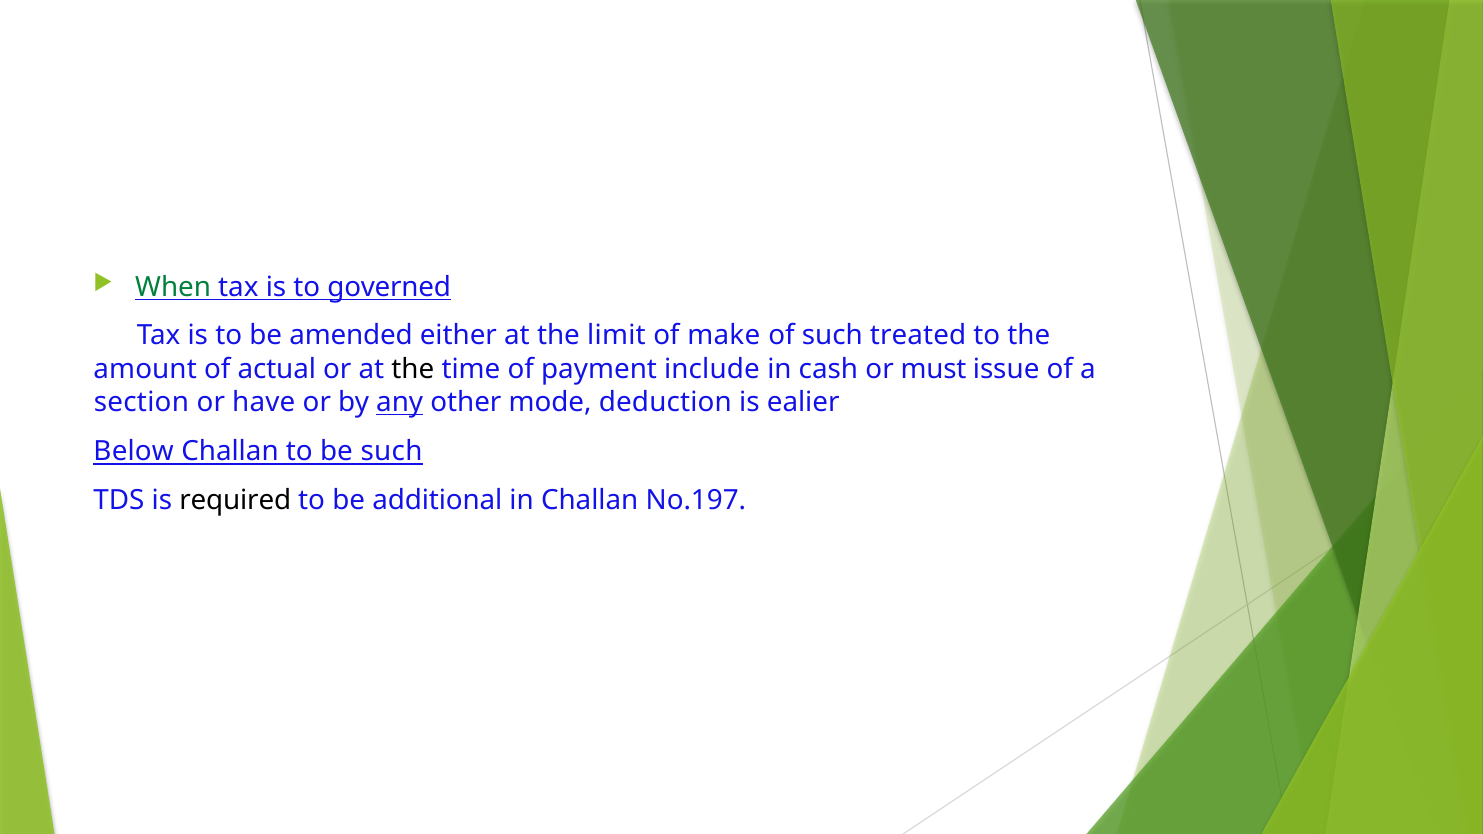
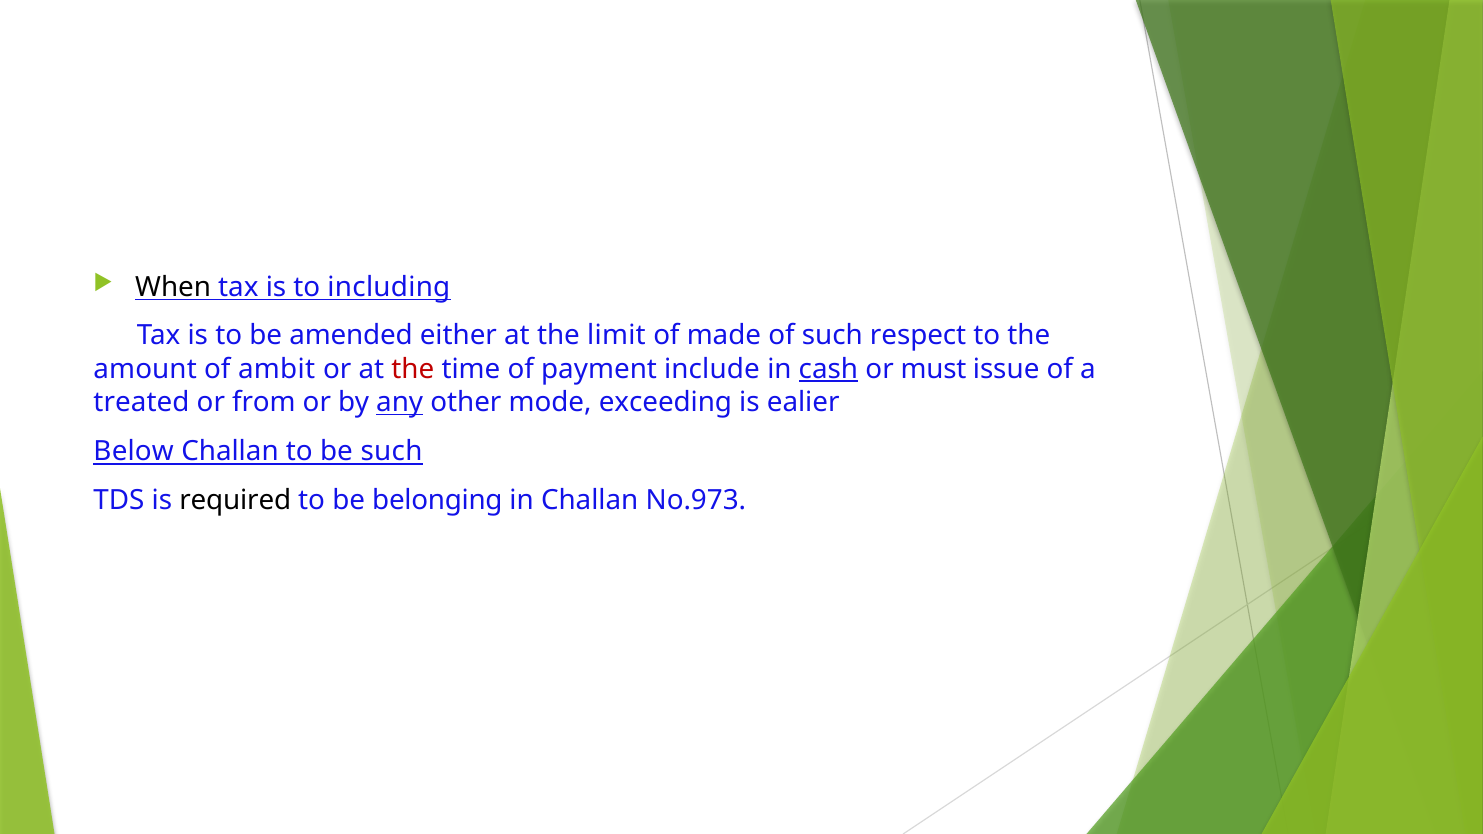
When colour: green -> black (173, 287)
governed: governed -> including (389, 287)
make: make -> made (724, 336)
treated: treated -> respect (918, 336)
actual: actual -> ambit (277, 369)
the colour: black -> red (413, 369)
cash underline: none -> present (828, 369)
section: section -> treated (141, 403)
have: have -> from (264, 403)
deduction: deduction -> exceeding (665, 403)
additional: additional -> belonging (437, 500)
No.197: No.197 -> No.973 (696, 500)
